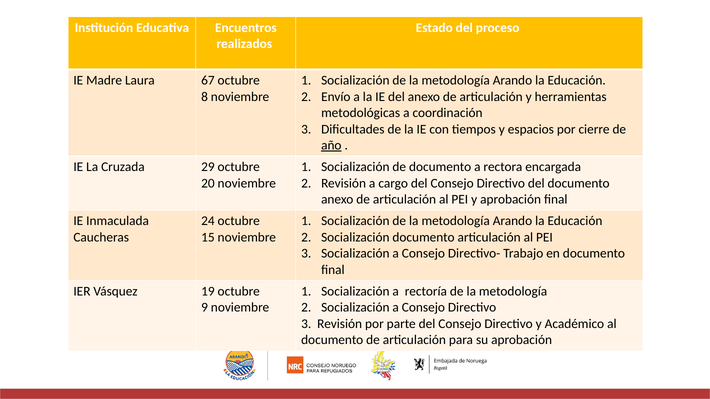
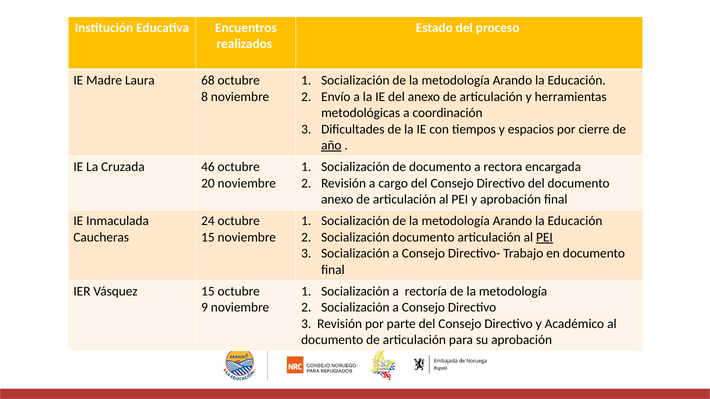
67: 67 -> 68 (208, 81)
29: 29 -> 46 (208, 167)
PEI underline: none -> present (544, 237)
Vásquez 19: 19 -> 15 (208, 292)
